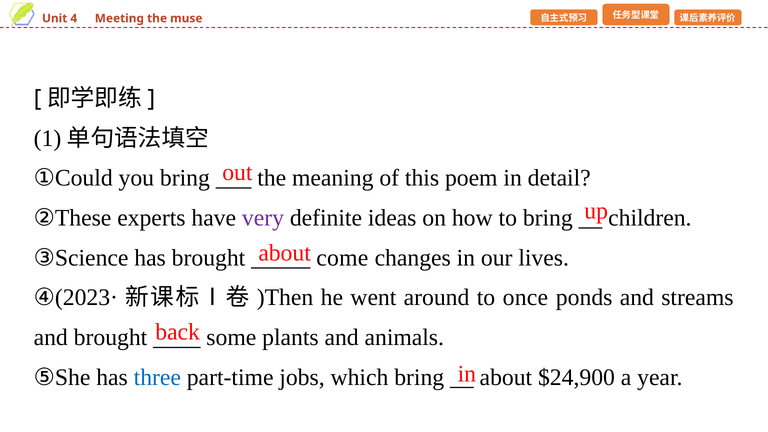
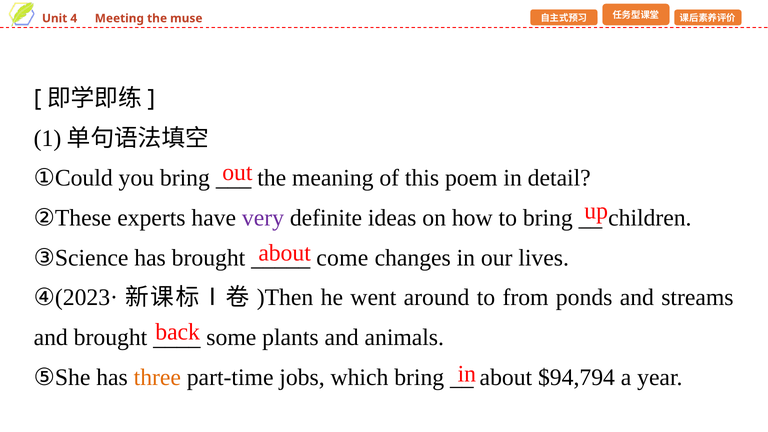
once: once -> from (526, 298)
three colour: blue -> orange (157, 377)
$24,900: $24,900 -> $94,794 (576, 377)
